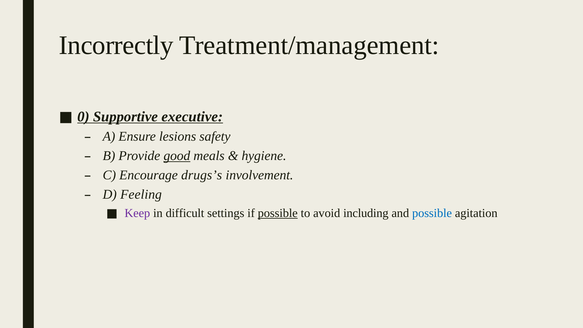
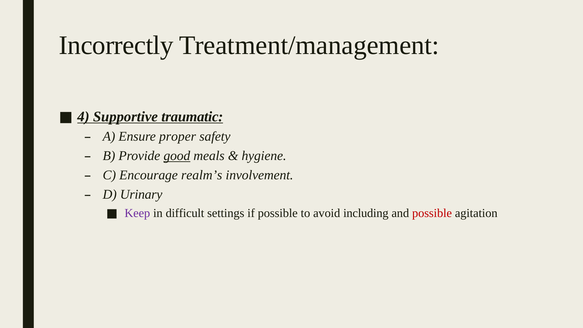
0: 0 -> 4 (83, 117)
executive: executive -> traumatic (192, 117)
lesions: lesions -> proper (178, 137)
drugs’s: drugs’s -> realm’s (202, 175)
Feeling: Feeling -> Urinary (141, 194)
possible underline: present -> none (278, 213)
possible colour: blue -> red (432, 213)
